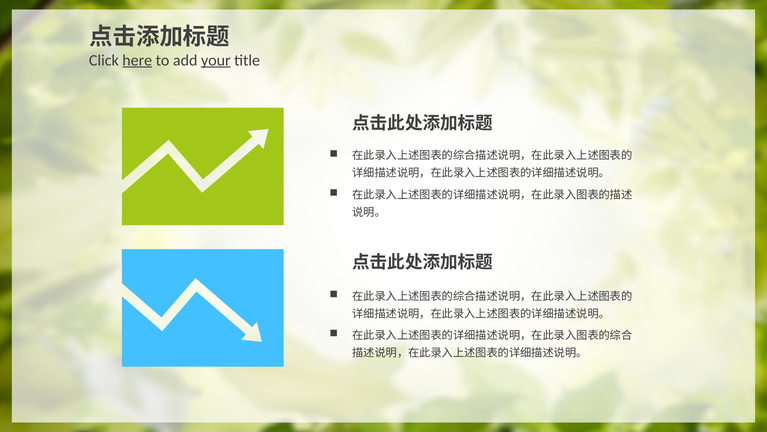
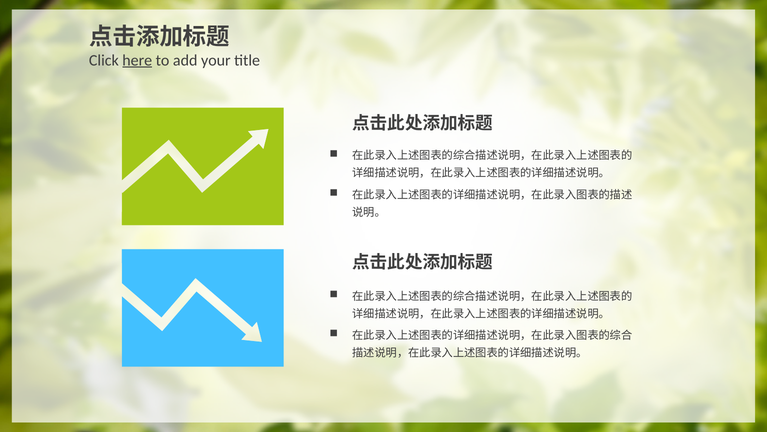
your underline: present -> none (216, 60)
